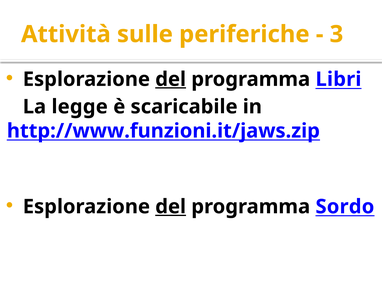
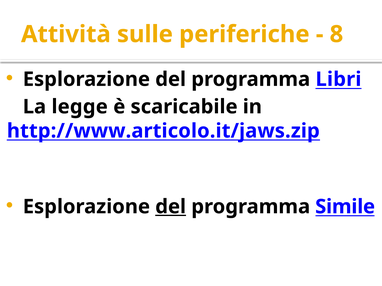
3: 3 -> 8 (336, 34)
del underline: present -> none (171, 79)
http://www.funzioni.it/jaws.zip: http://www.funzioni.it/jaws.zip -> http://www.articolo.it/jaws.zip (163, 131)
Sordo: Sordo -> Simile (345, 207)
